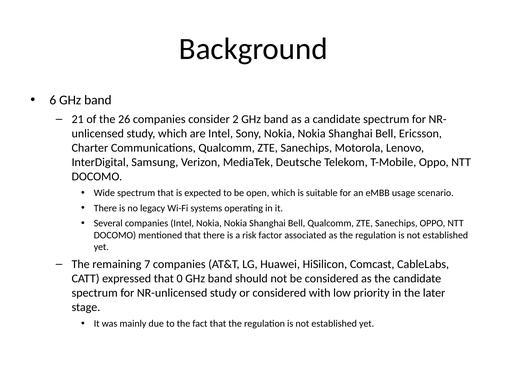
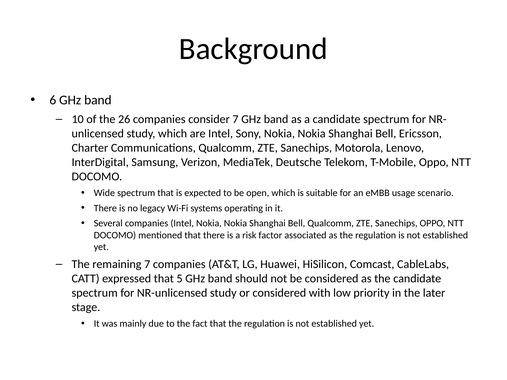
21: 21 -> 10 (78, 119)
consider 2: 2 -> 7 (235, 119)
0: 0 -> 5 (180, 279)
